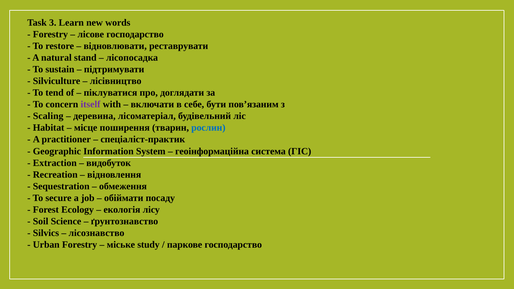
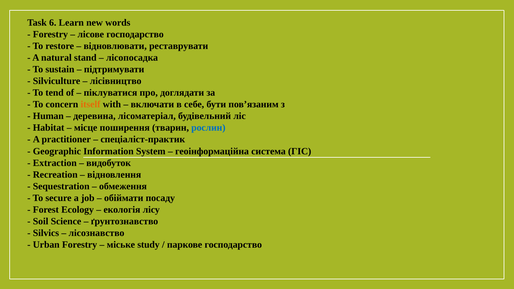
3: 3 -> 6 (53, 23)
itself colour: purple -> orange (91, 104)
Scaling: Scaling -> Human (48, 116)
